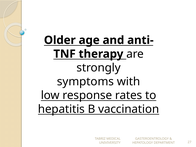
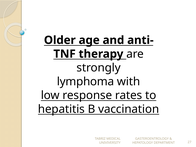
symptoms: symptoms -> lymphoma (86, 82)
